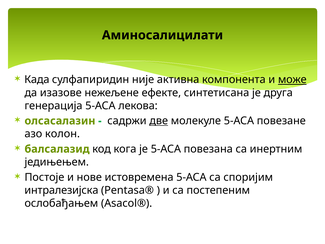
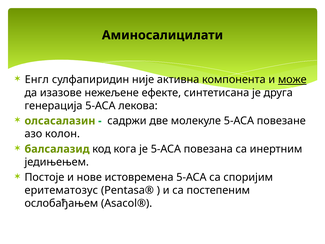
Када: Када -> Енгл (37, 80)
две underline: present -> none (159, 121)
интралезијска: интралезијска -> еритематозус (61, 190)
